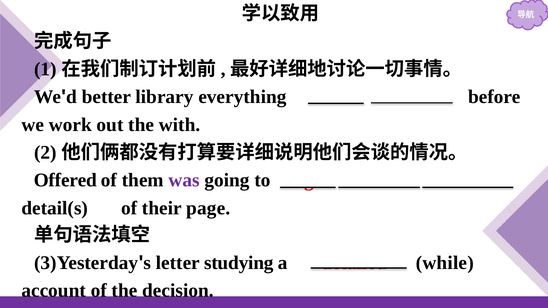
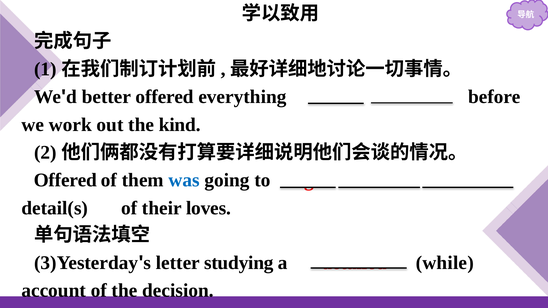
better library: library -> offered (165, 97)
with: with -> kind (180, 125)
was colour: purple -> blue (184, 180)
page: page -> loves (208, 208)
